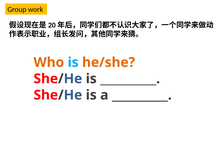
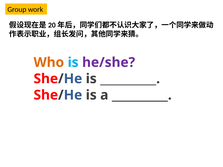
he/she colour: orange -> purple (109, 62)
